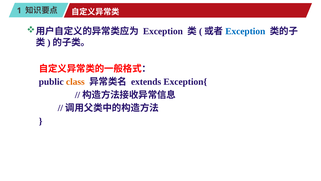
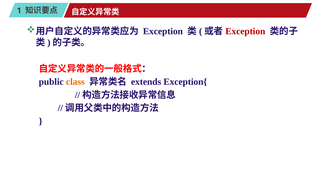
Exception colour: blue -> red (245, 31)
